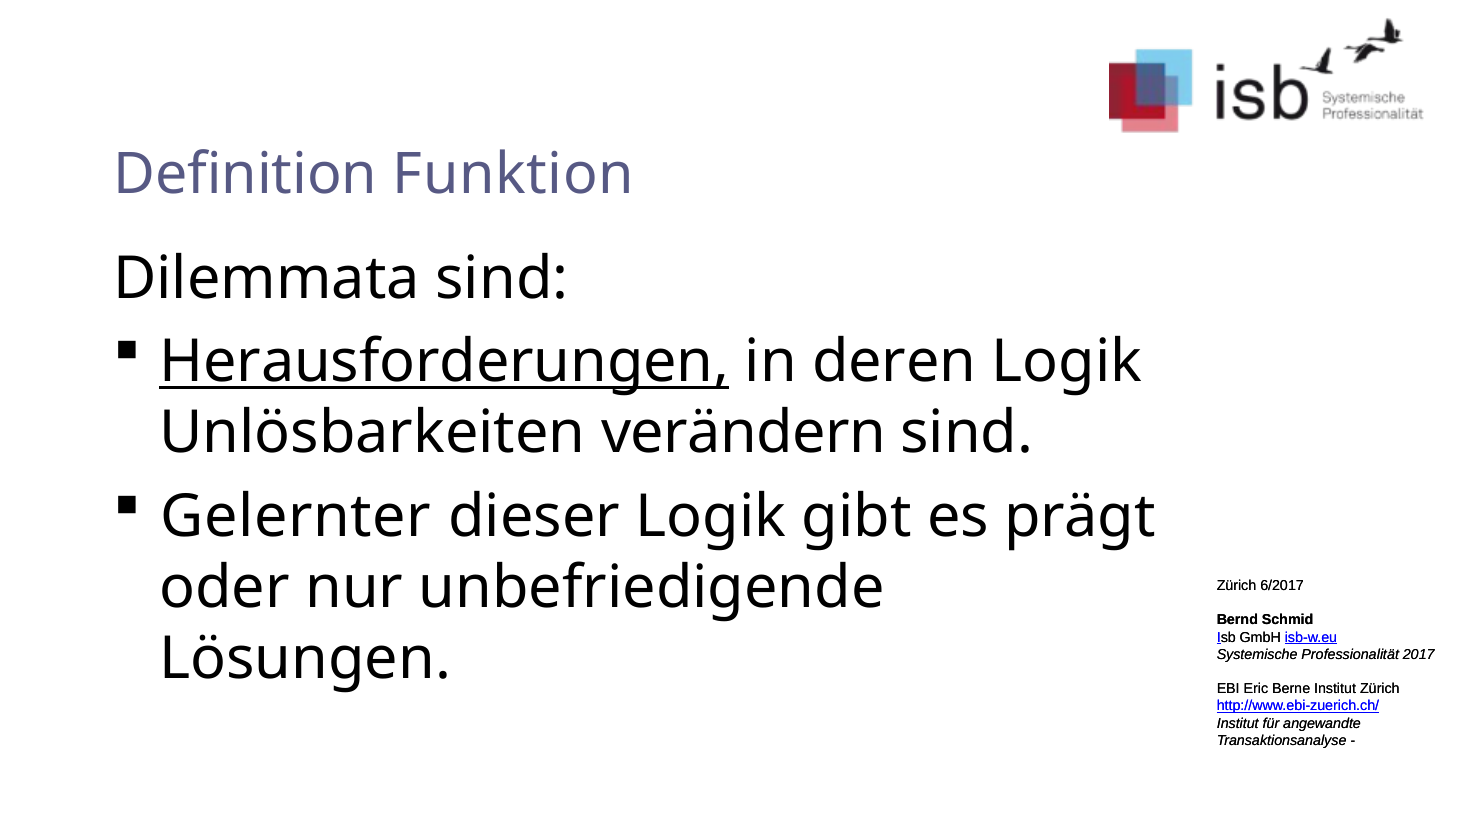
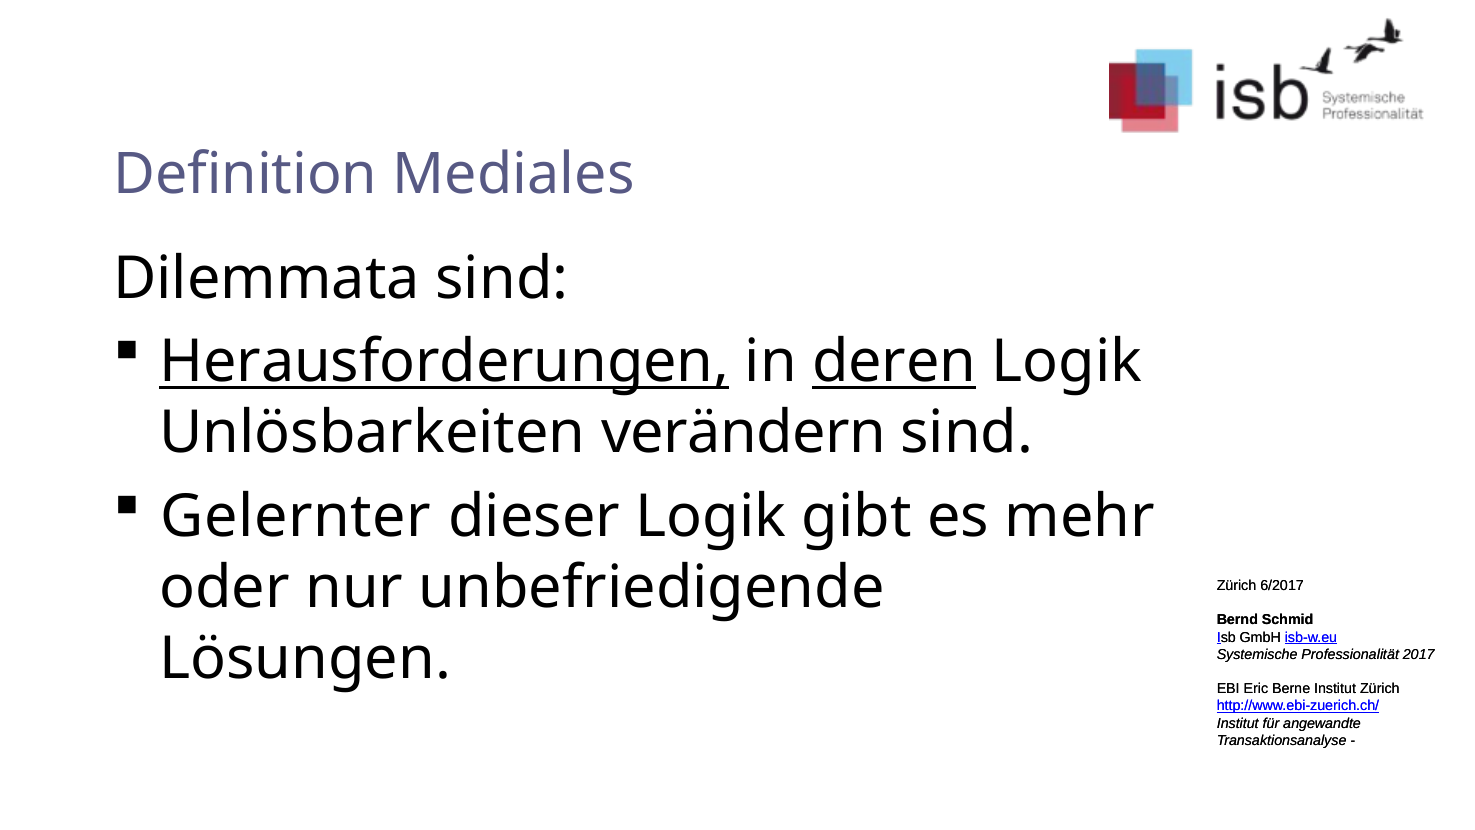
Funktion: Funktion -> Mediales (514, 175)
deren underline: none -> present (894, 362)
prägt: prägt -> mehr (1080, 516)
